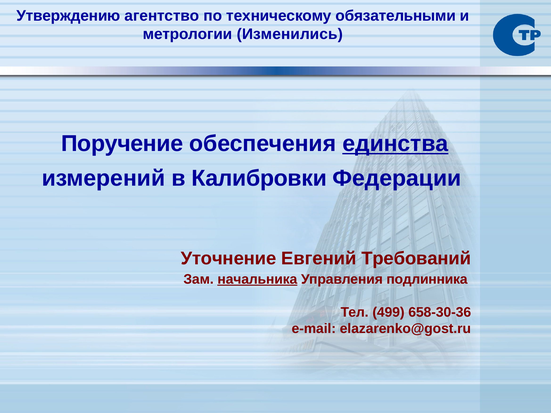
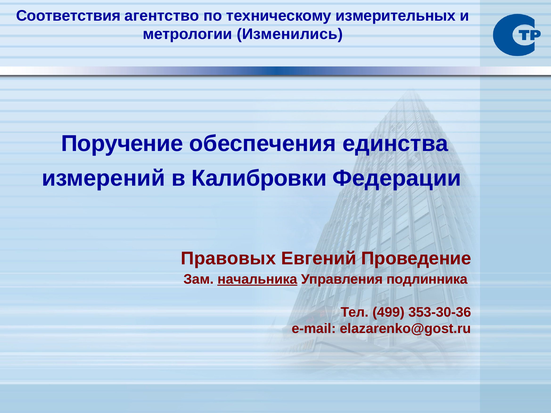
Утверждению: Утверждению -> Соответствия (68, 16)
обязательными: обязательными -> измерительных (396, 16)
единства underline: present -> none (395, 144)
Уточнение: Уточнение -> Правовых (228, 259)
Требований: Требований -> Проведение (416, 259)
658-30-36: 658-30-36 -> 353-30-36 (440, 312)
